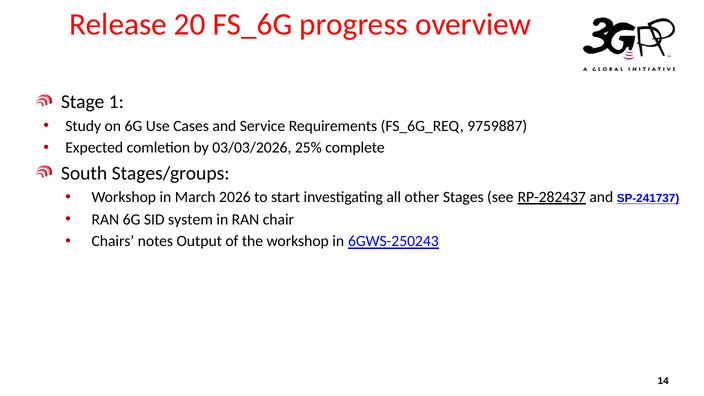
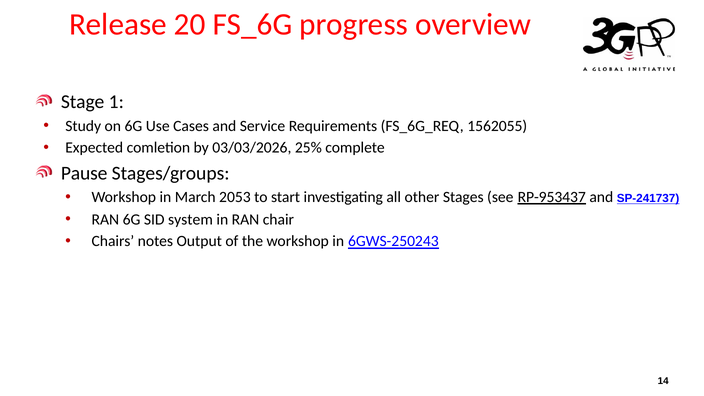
9759887: 9759887 -> 1562055 (497, 126)
South: South -> Pause (84, 173)
2026: 2026 -> 2053 (235, 197)
RP-282437: RP-282437 -> RP-953437 (552, 197)
